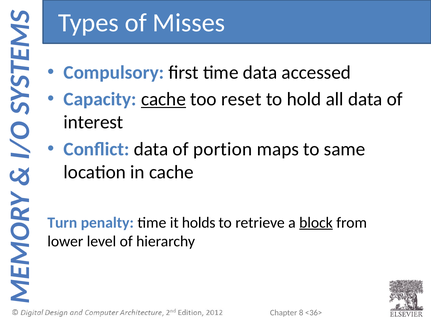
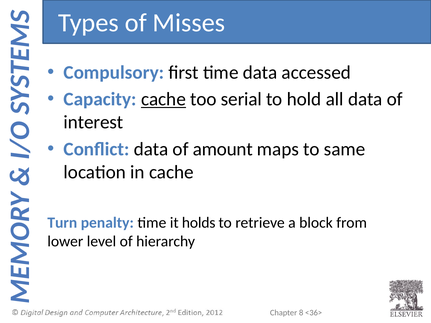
reset: reset -> serial (241, 99)
portion: portion -> amount (223, 149)
block underline: present -> none (316, 223)
